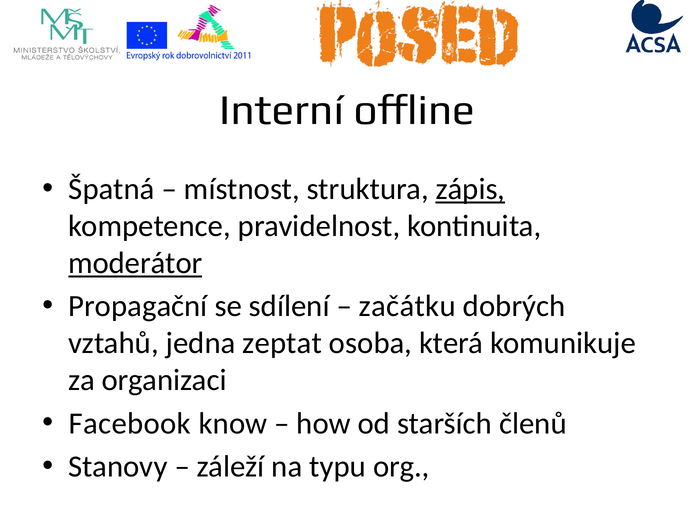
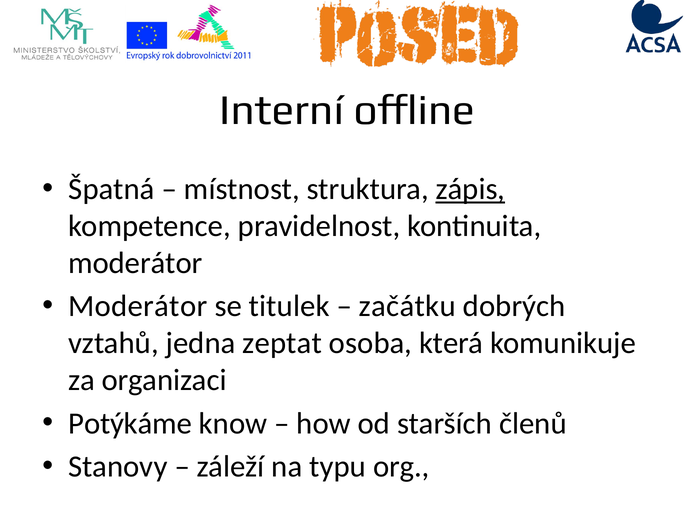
moderátor underline: present -> none (135, 263)
Propagační: Propagační -> Moderátor (138, 306)
sdílení: sdílení -> titulek (289, 306)
Facebook: Facebook -> Potýkáme (130, 423)
